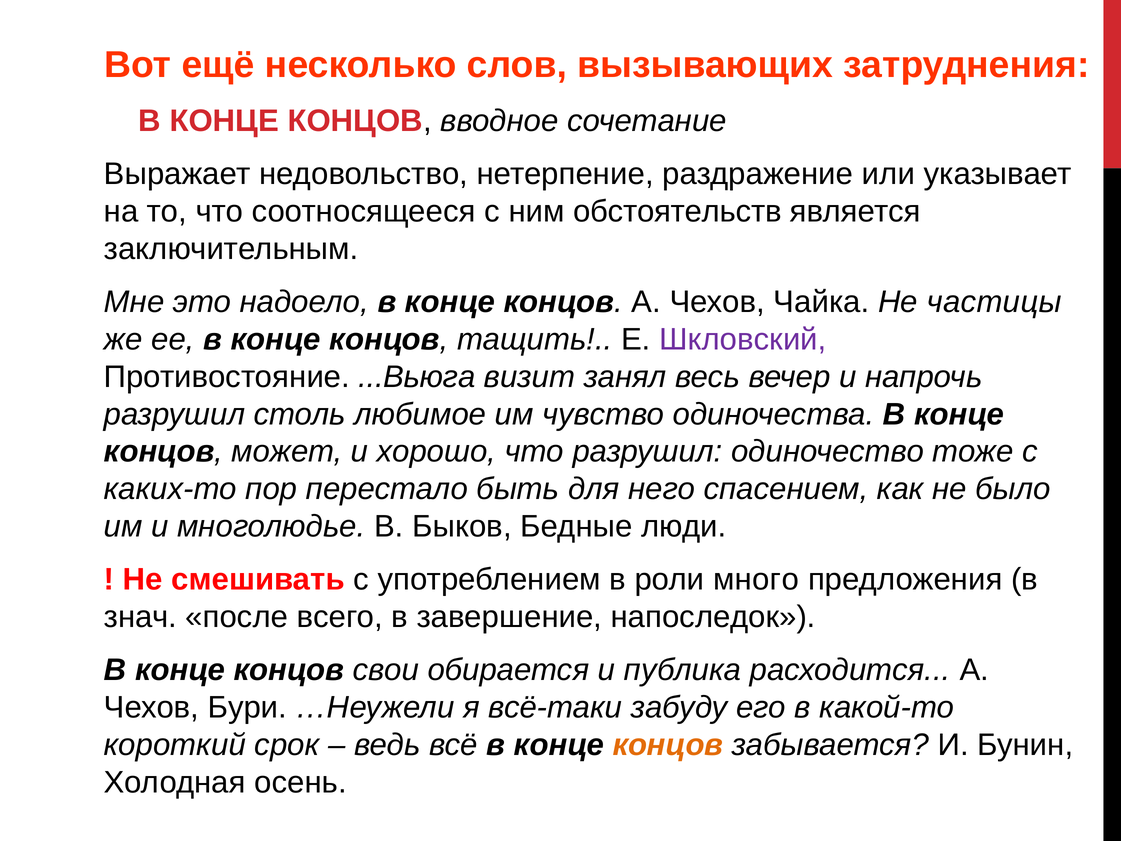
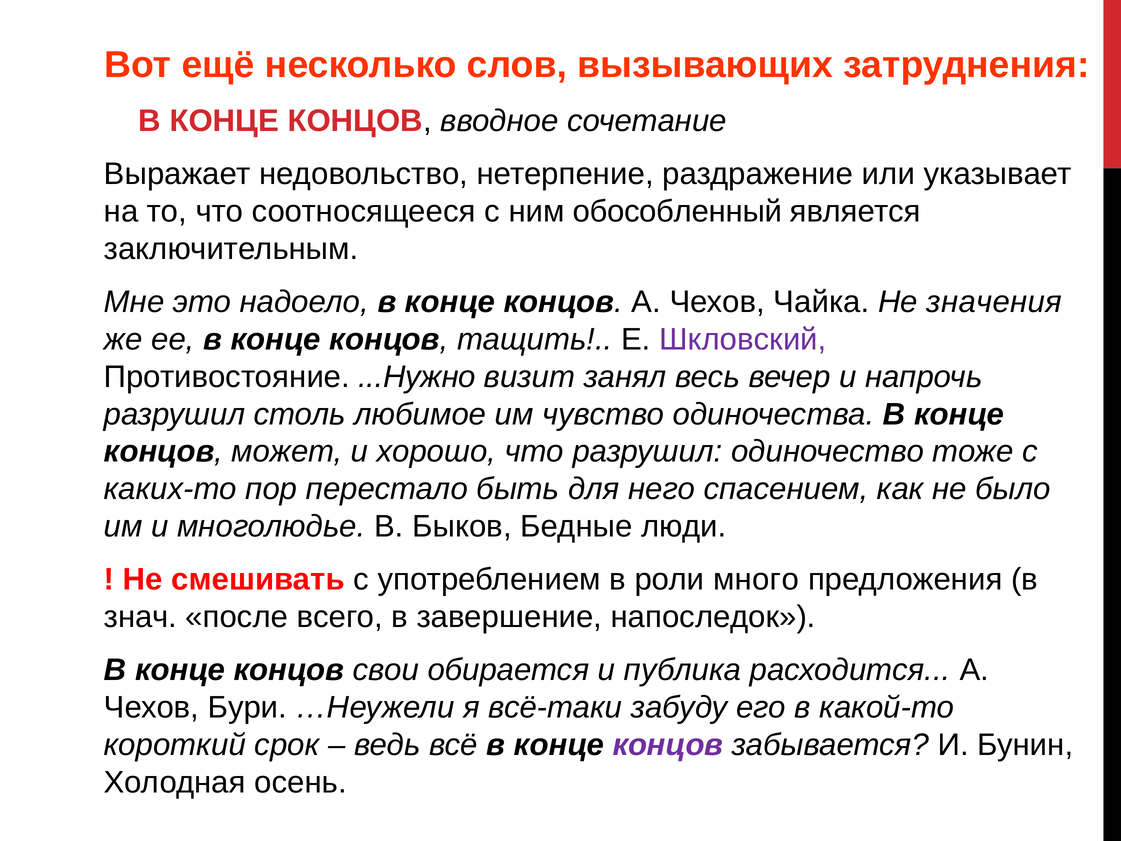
обстоятельств: обстоятельств -> обособленный (677, 211)
частицы: частицы -> значения (994, 302)
...Вьюга: ...Вьюга -> ...Нужно (417, 377)
концов colour: orange -> purple (668, 745)
